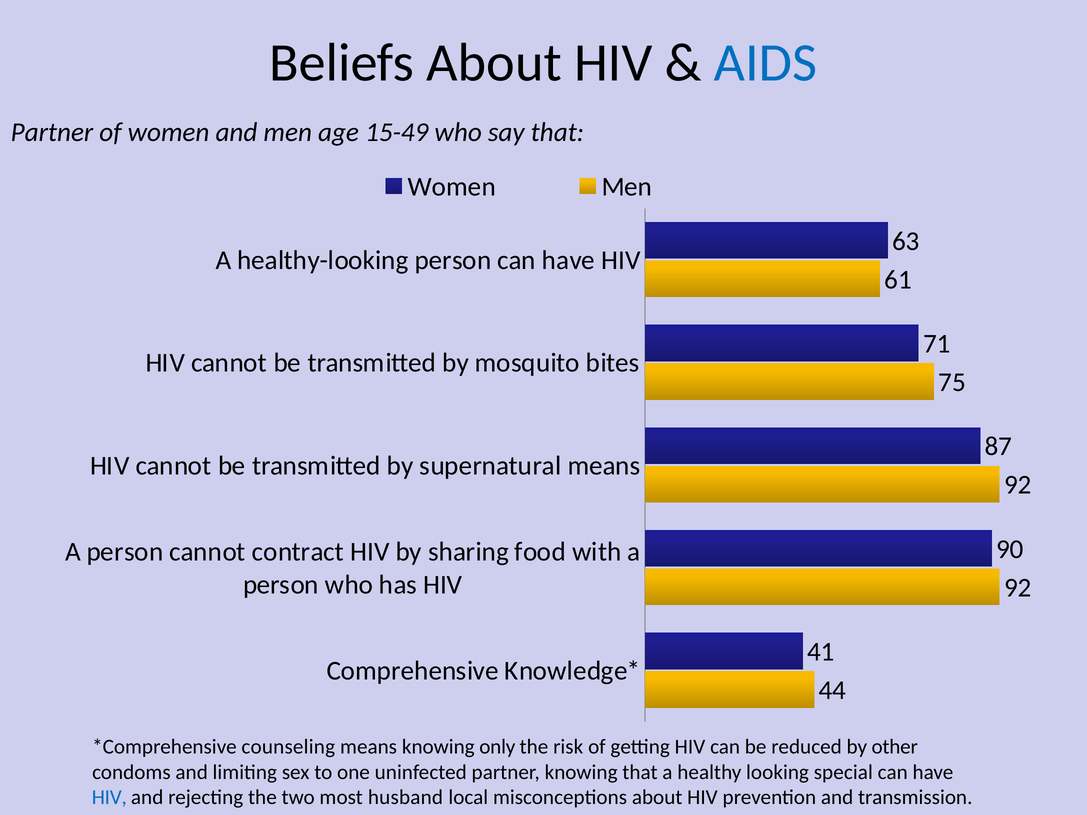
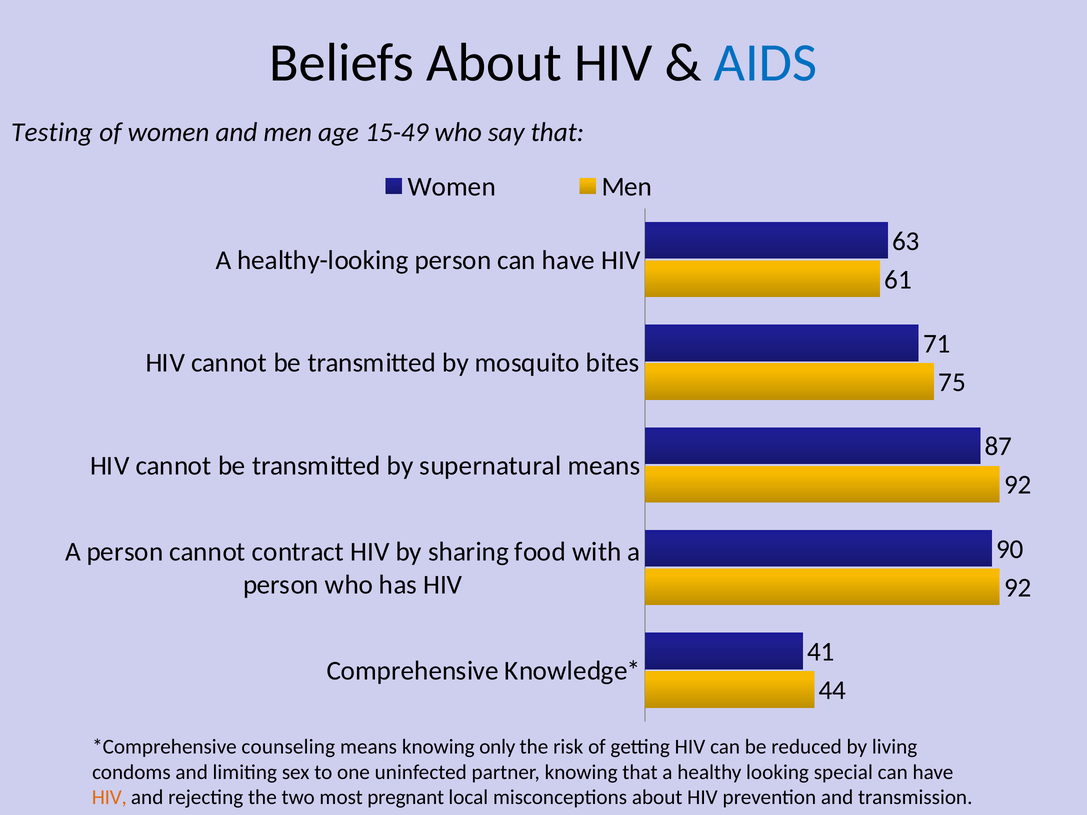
Partner: Partner -> Testing (52, 132)
other: other -> living (895, 747)
HIV colour: blue -> orange (109, 798)
husband: husband -> pregnant (406, 798)
